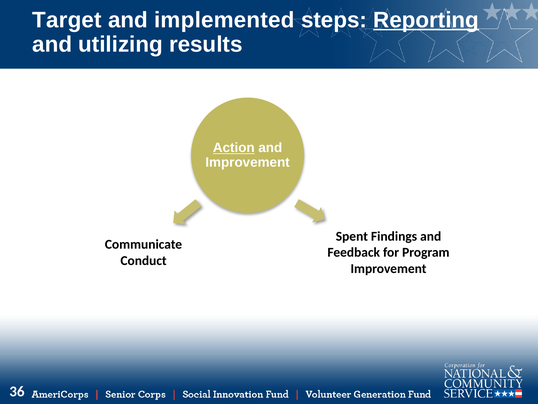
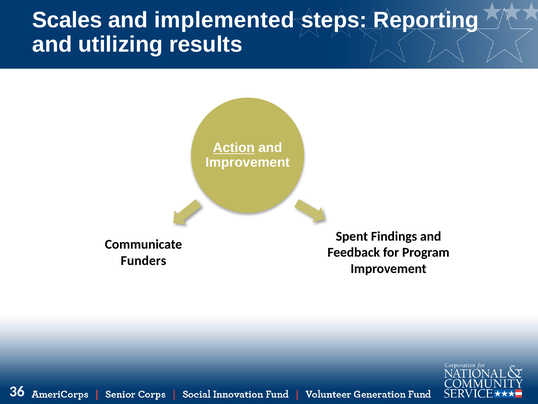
Target: Target -> Scales (67, 20)
Reporting underline: present -> none (426, 20)
Conduct: Conduct -> Funders (143, 260)
